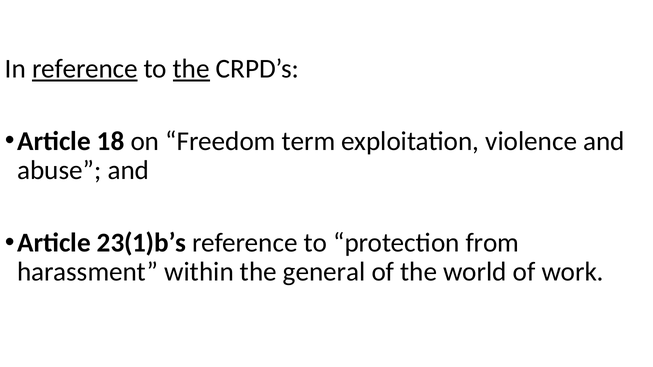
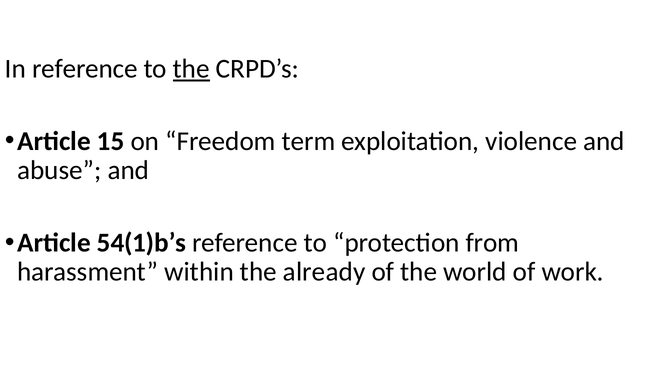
reference underline: present -> none (85, 69)
18: 18 -> 15 (111, 141)
23(1)b’s: 23(1)b’s -> 54(1)b’s (142, 243)
general: general -> already (324, 272)
